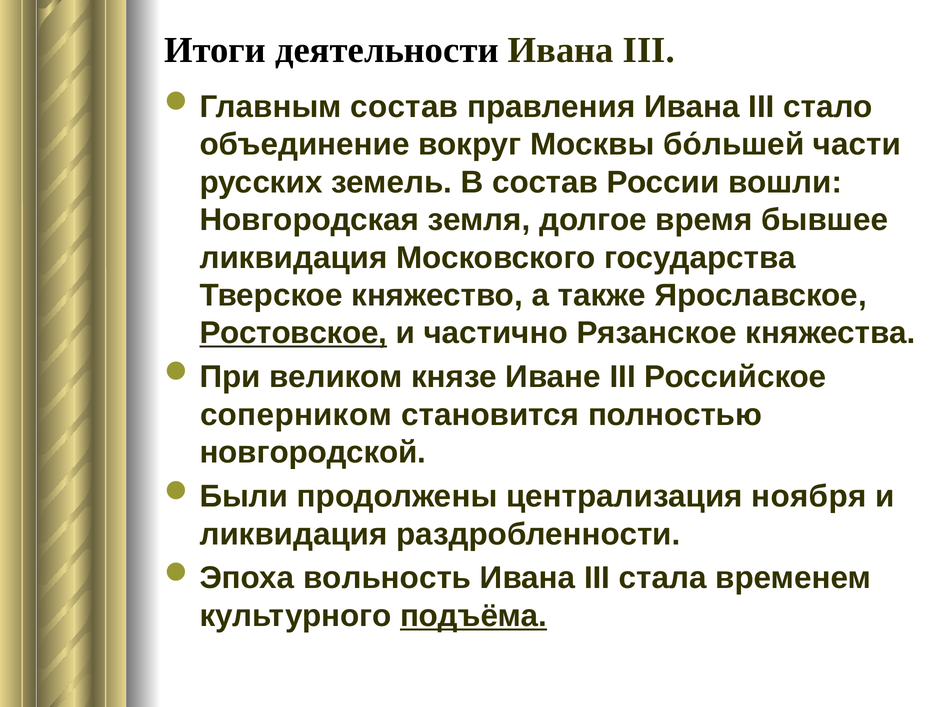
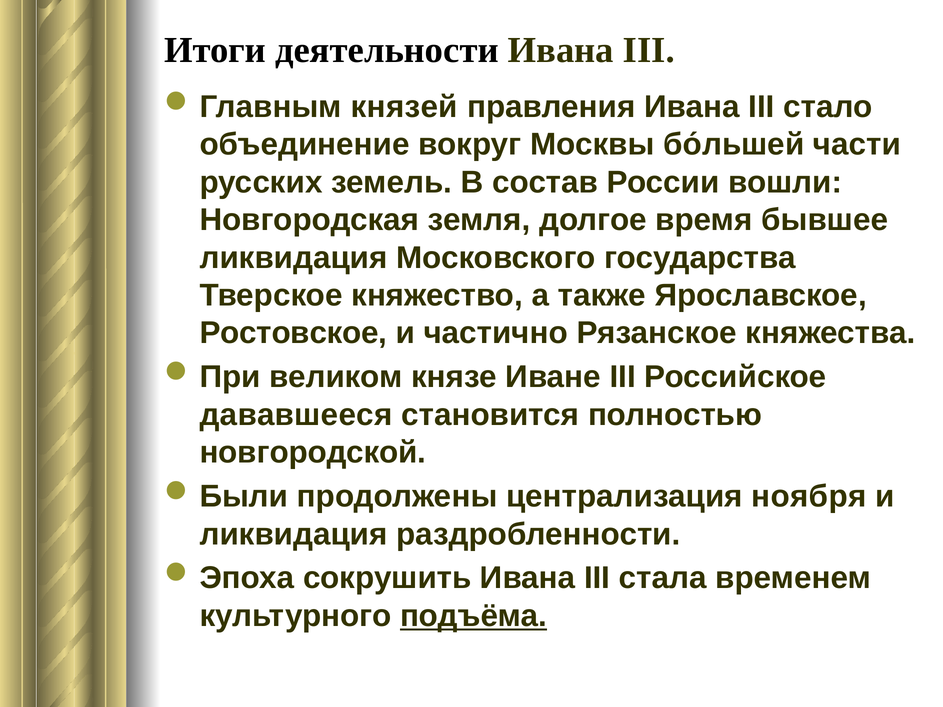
состав: состав -> князей (404, 107)
Ростовское underline: present -> none (293, 333)
соперником: соперником -> дававшееся (296, 415)
вольность: вольность -> сокрушить (387, 578)
